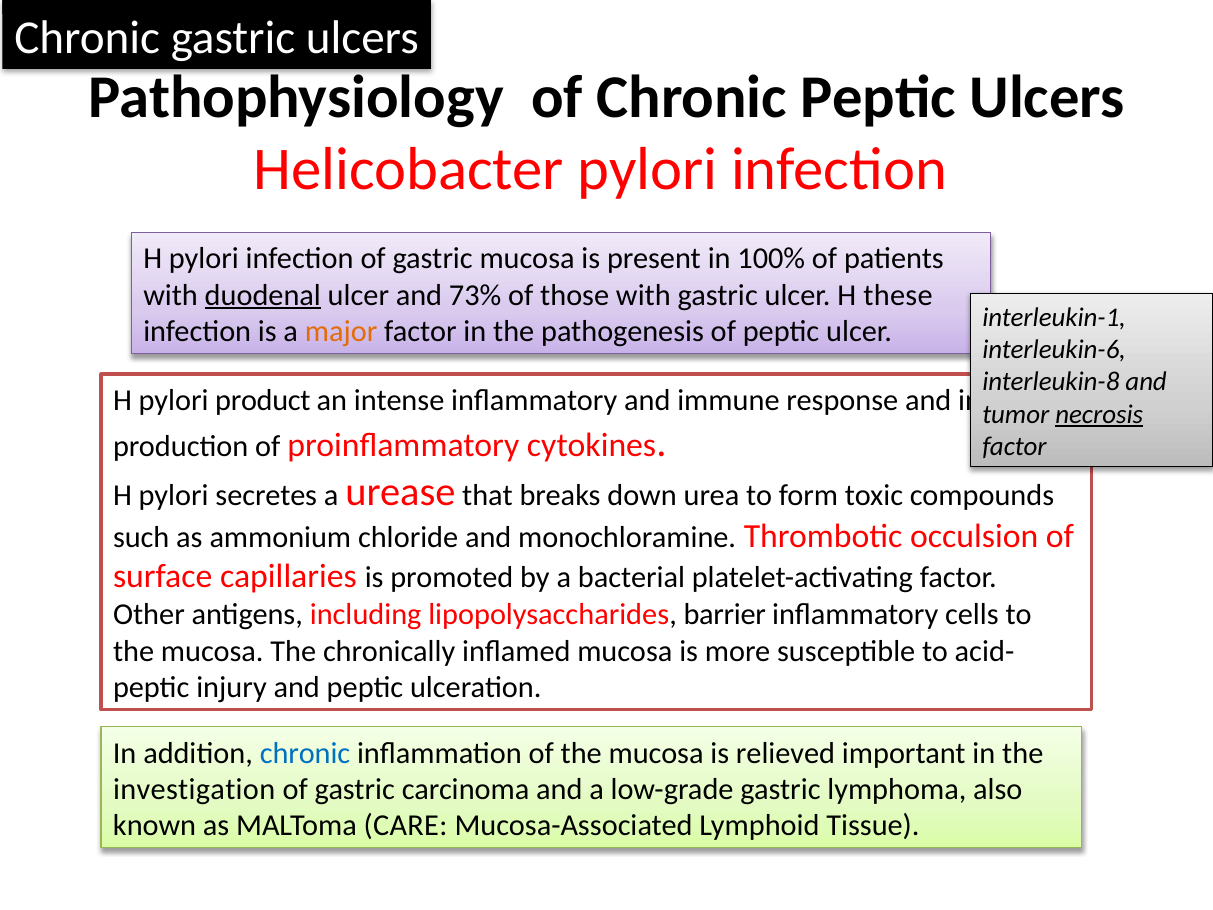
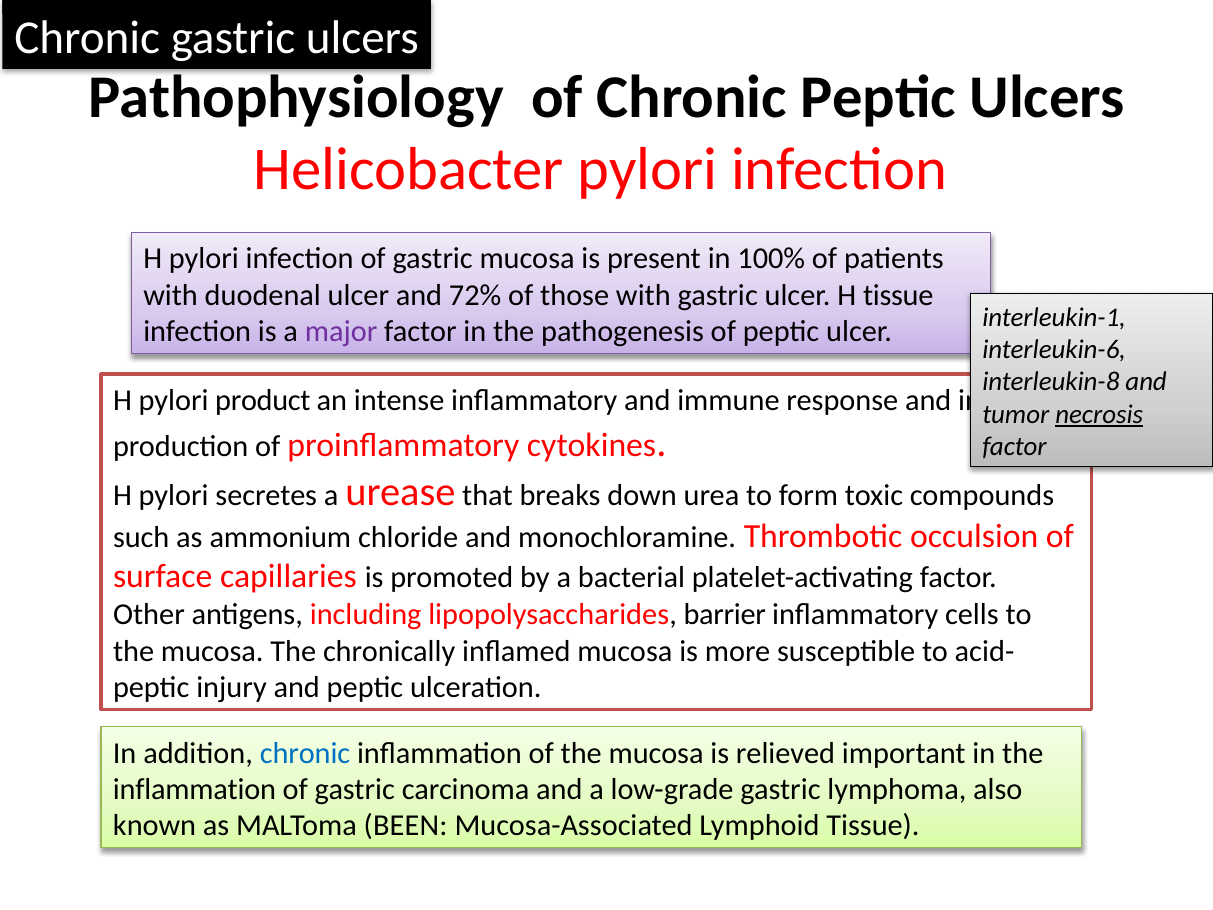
duodenal underline: present -> none (263, 295)
73%: 73% -> 72% (475, 295)
H these: these -> tissue (898, 295)
major colour: orange -> purple (341, 331)
investigation: investigation -> inflammation (194, 789)
CARE: CARE -> BEEN (406, 826)
